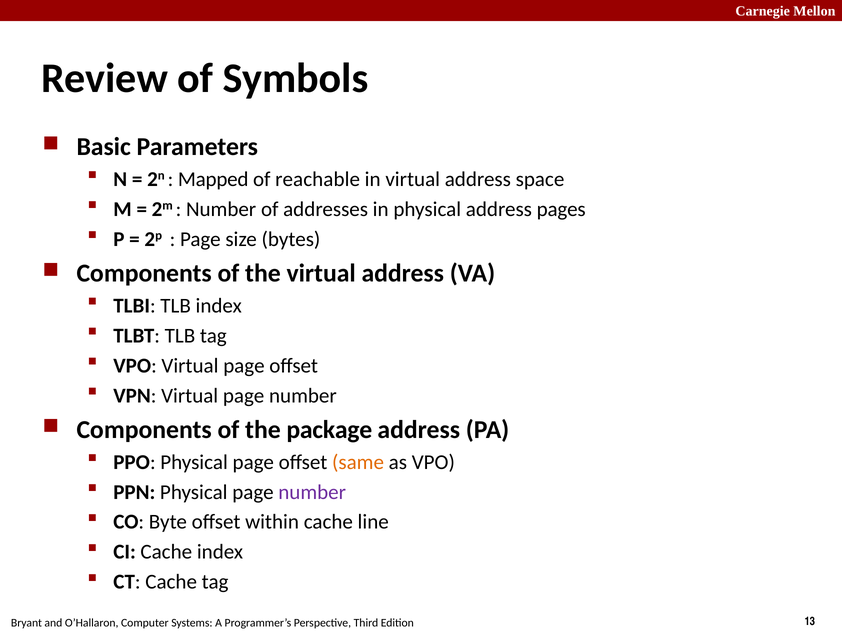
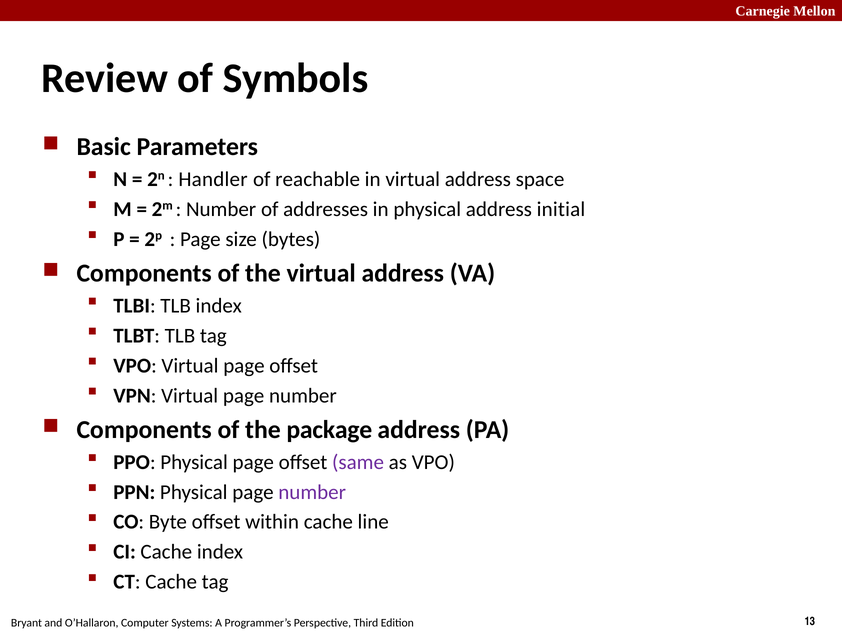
Mapped: Mapped -> Handler (213, 179)
pages: pages -> initial (561, 209)
same colour: orange -> purple (358, 462)
